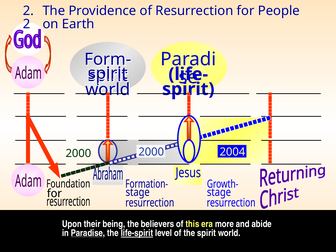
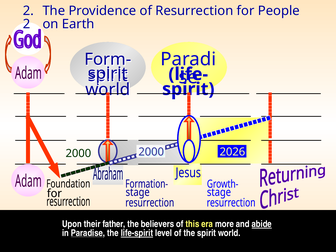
2004: 2004 -> 2026 (232, 152)
being: being -> father (114, 224)
abide underline: none -> present (262, 224)
